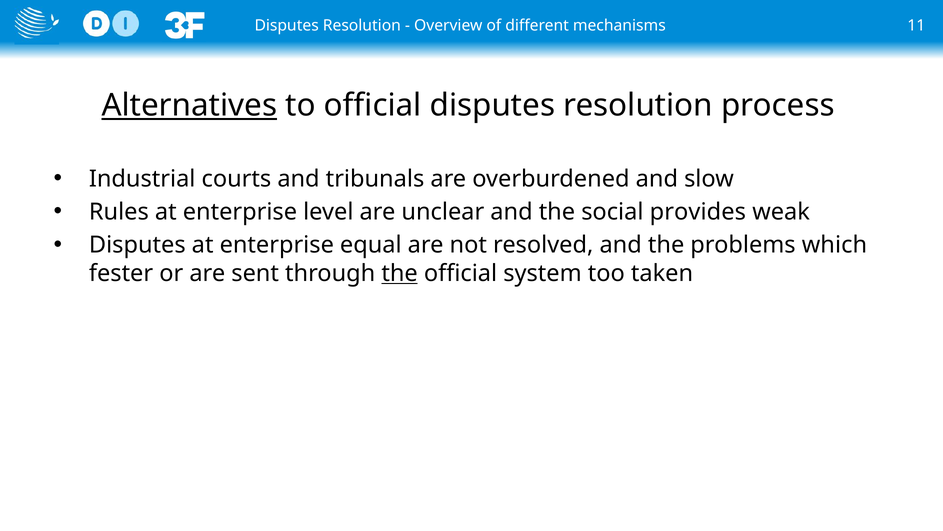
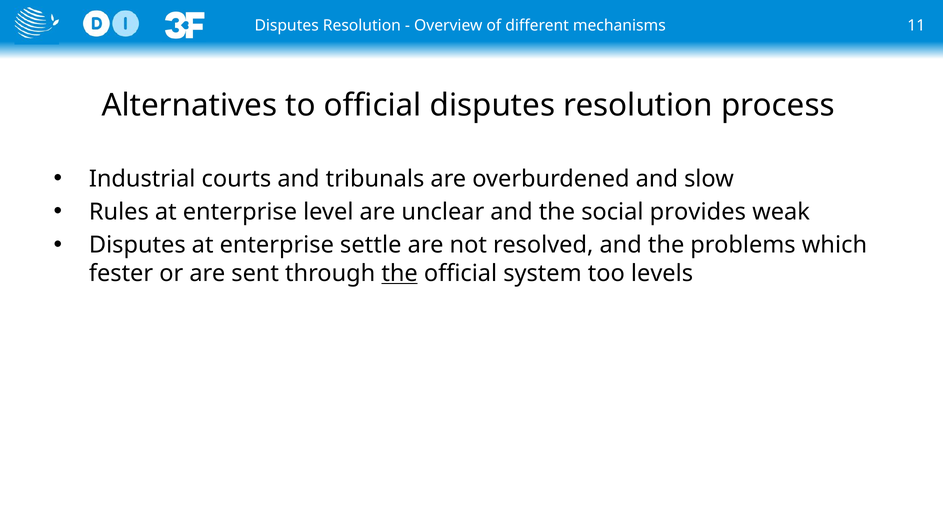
Alternatives underline: present -> none (189, 105)
equal: equal -> settle (371, 245)
taken: taken -> levels (662, 273)
